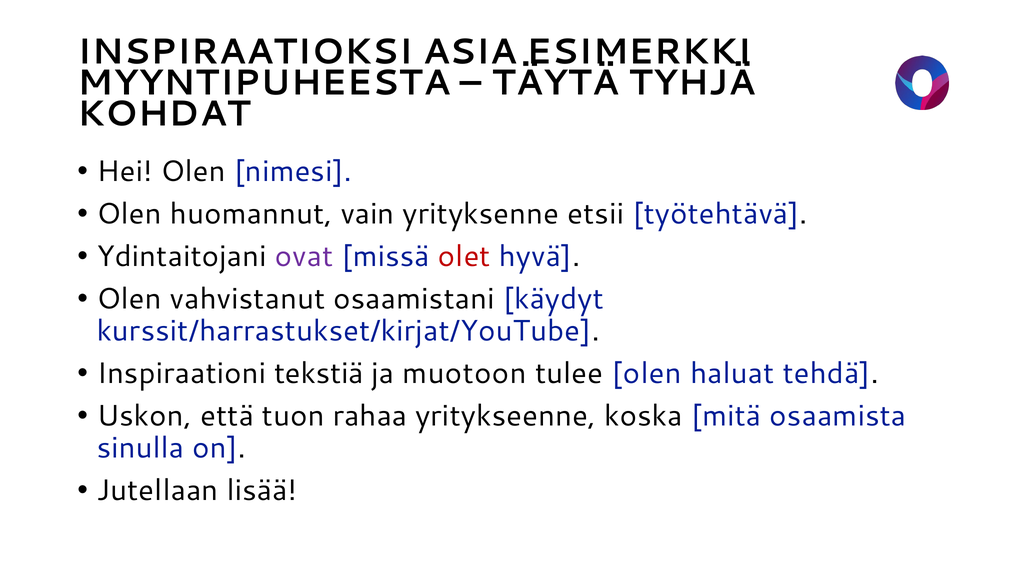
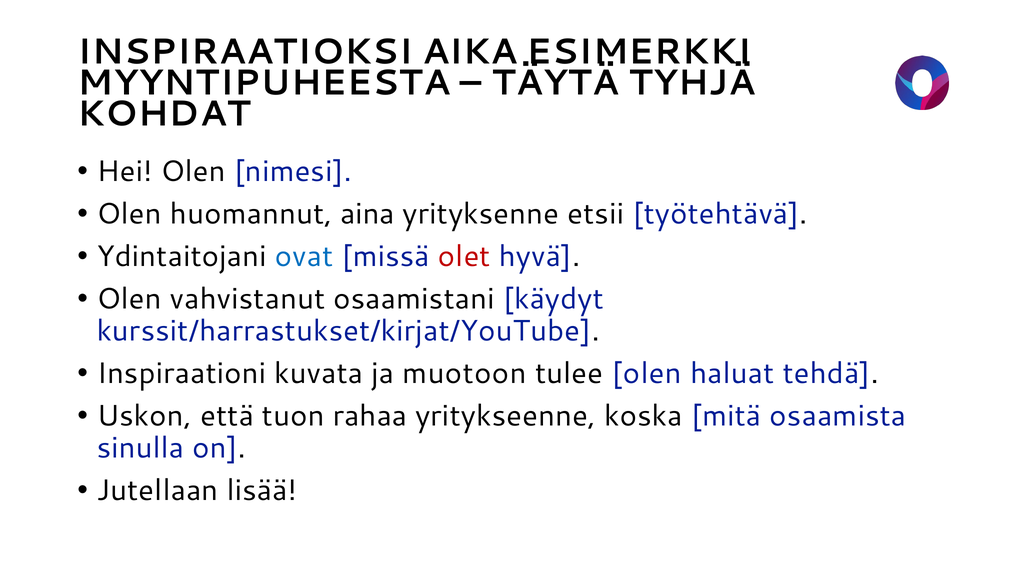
ASIA: ASIA -> AIKA (470, 52)
vain: vain -> aina (368, 214)
ovat colour: purple -> blue (304, 257)
tekstiä: tekstiä -> kuvata (319, 374)
